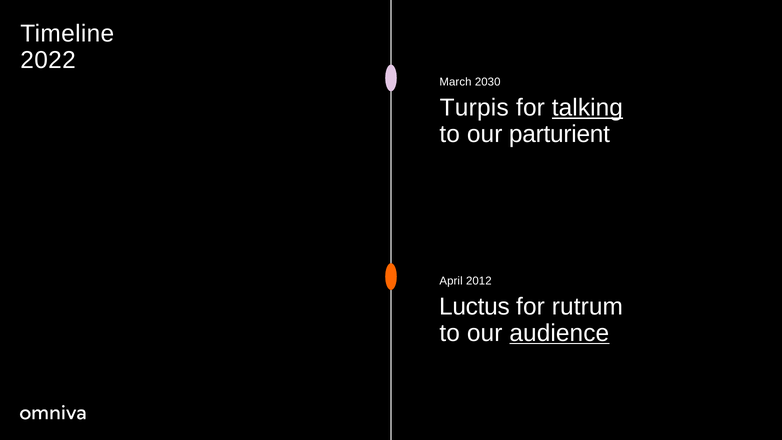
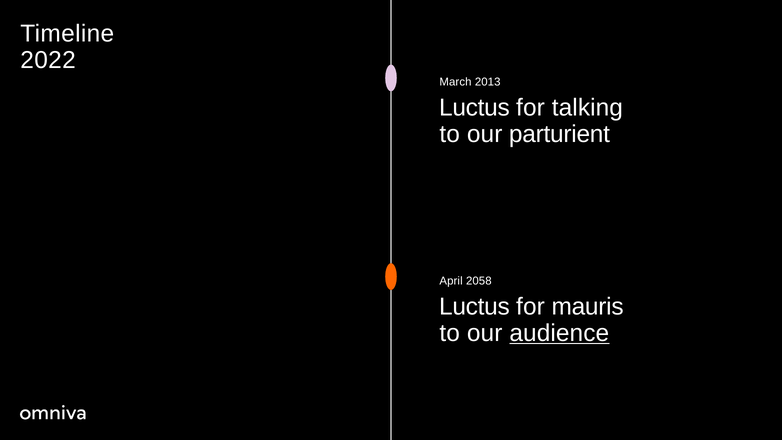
2030: 2030 -> 2013 (488, 82)
Turpis: Turpis -> Luctus (474, 108)
talking underline: present -> none (587, 108)
2012: 2012 -> 2058 (479, 281)
rutrum: rutrum -> mauris (588, 306)
